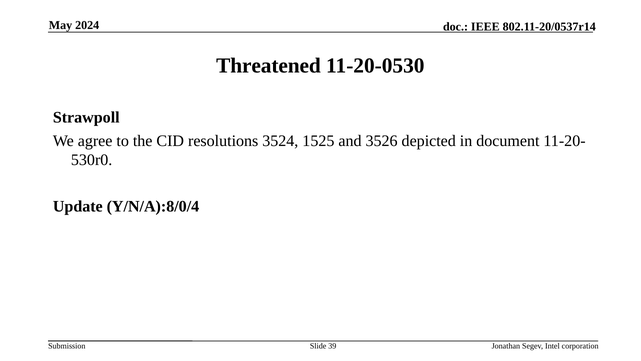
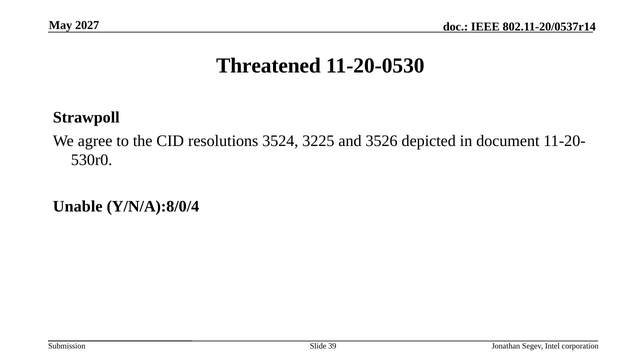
2024: 2024 -> 2027 (87, 25)
1525: 1525 -> 3225 (318, 141)
Update: Update -> Unable (78, 206)
